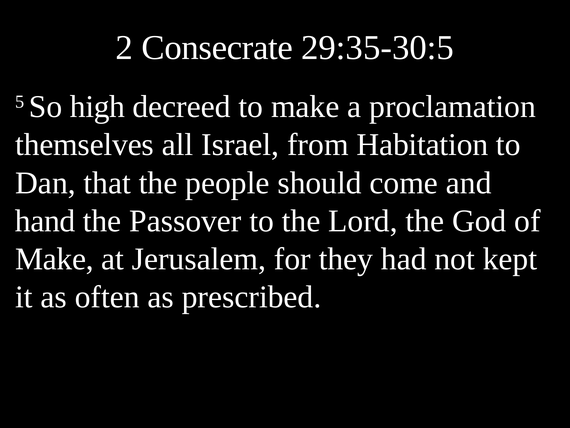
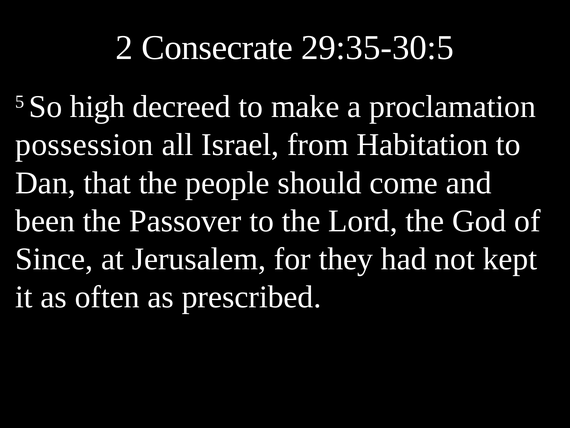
themselves: themselves -> possession (84, 145)
hand: hand -> been (45, 221)
Make: Make -> Since (54, 259)
